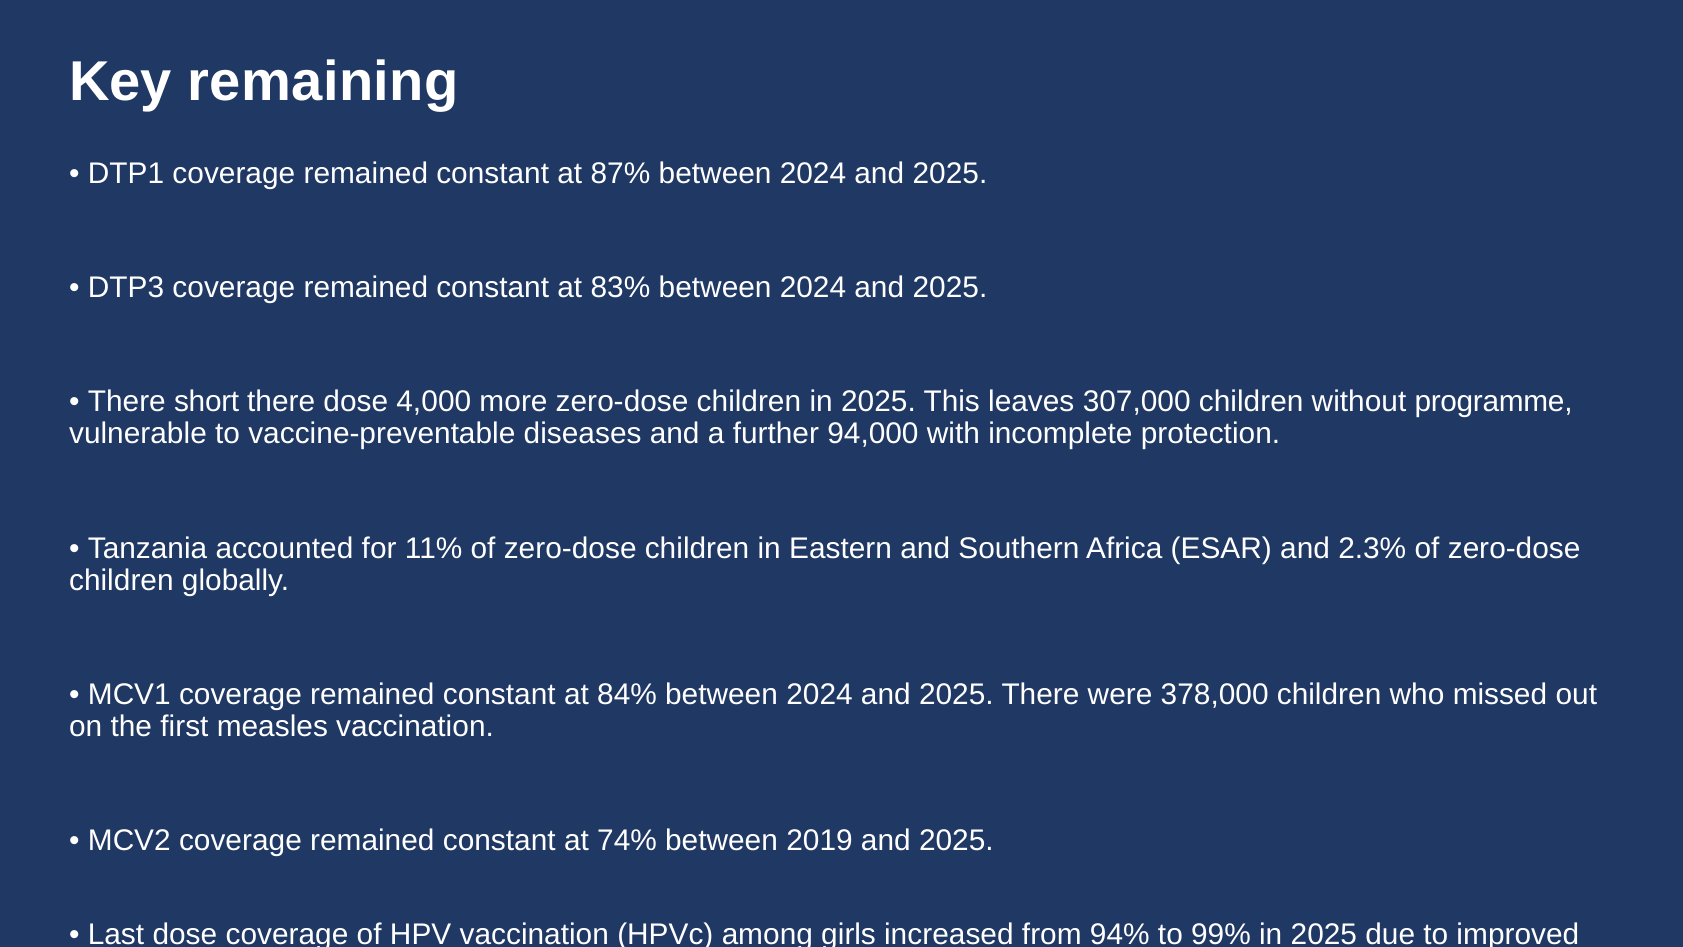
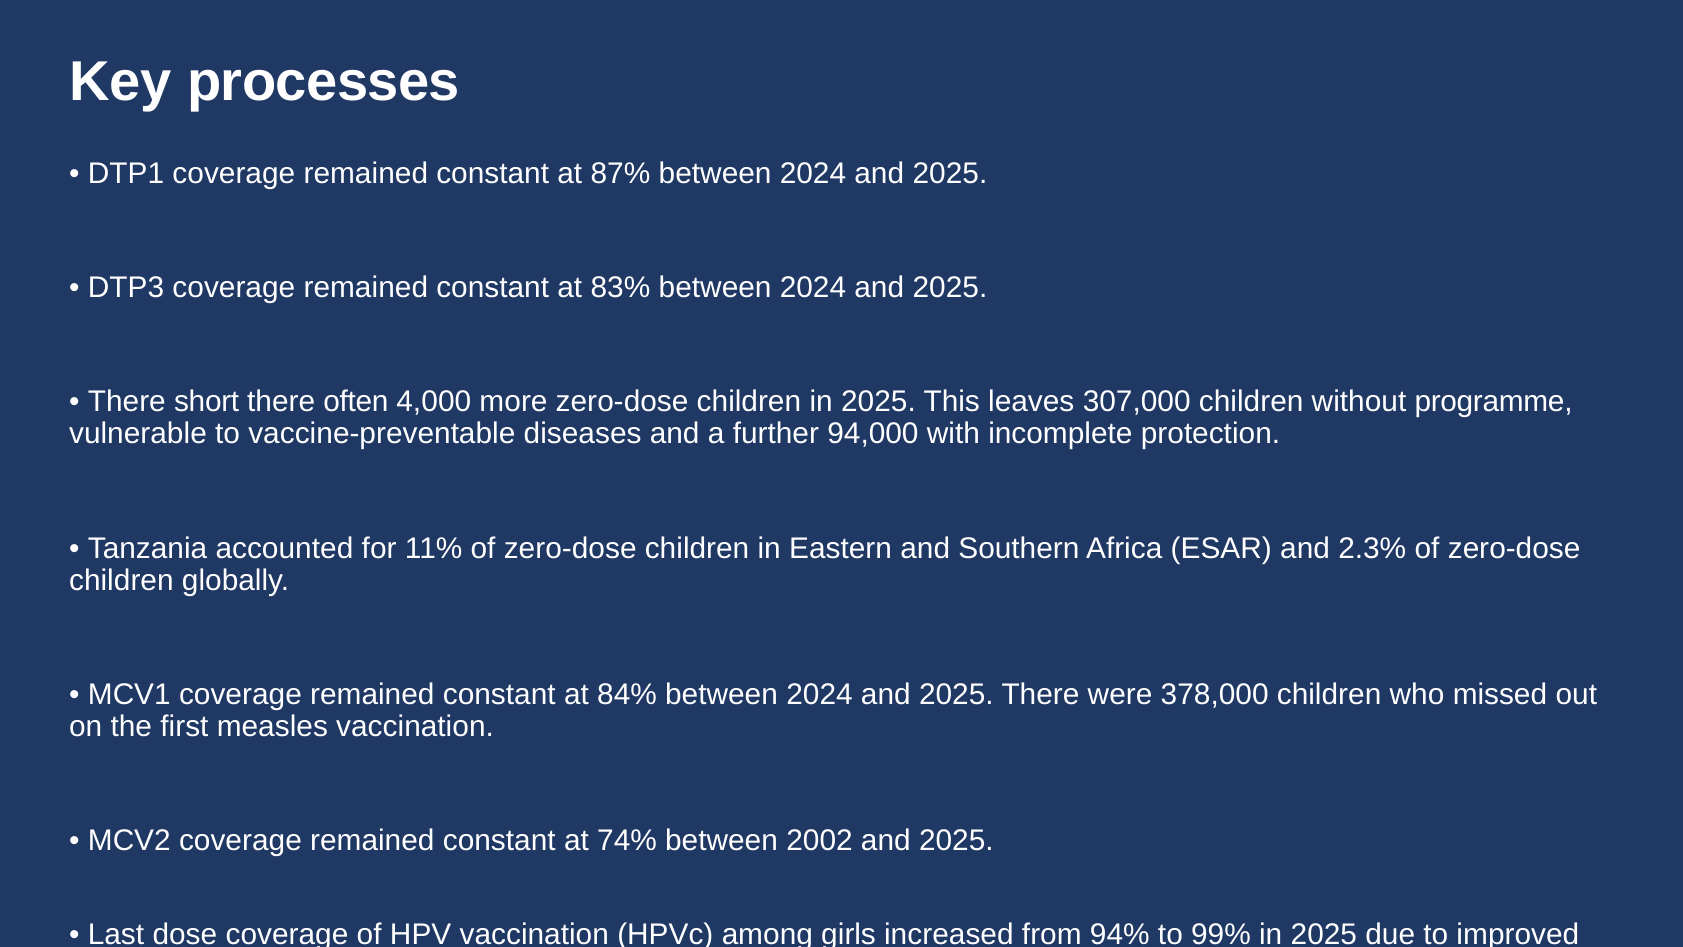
remaining: remaining -> processes (324, 82)
there dose: dose -> often (356, 402)
2019: 2019 -> 2002 (820, 841)
